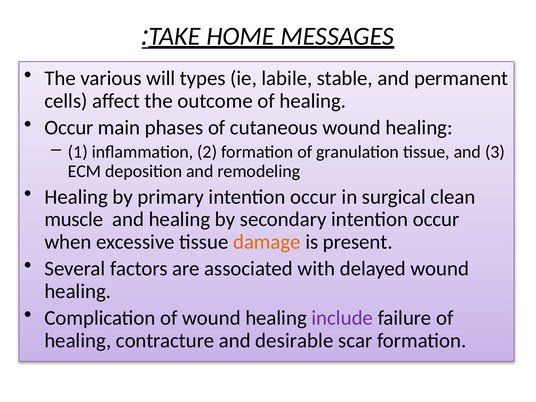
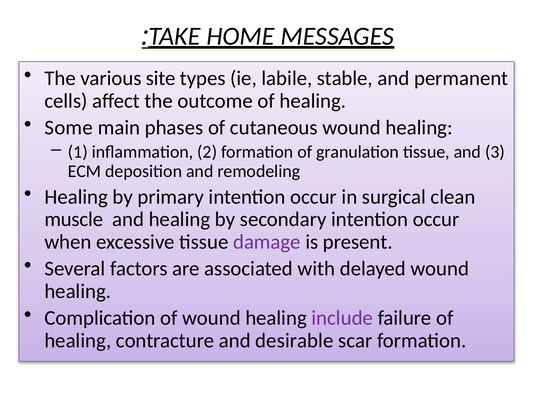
will: will -> site (161, 78)
Occur: Occur -> Some (69, 128)
damage colour: orange -> purple (267, 242)
